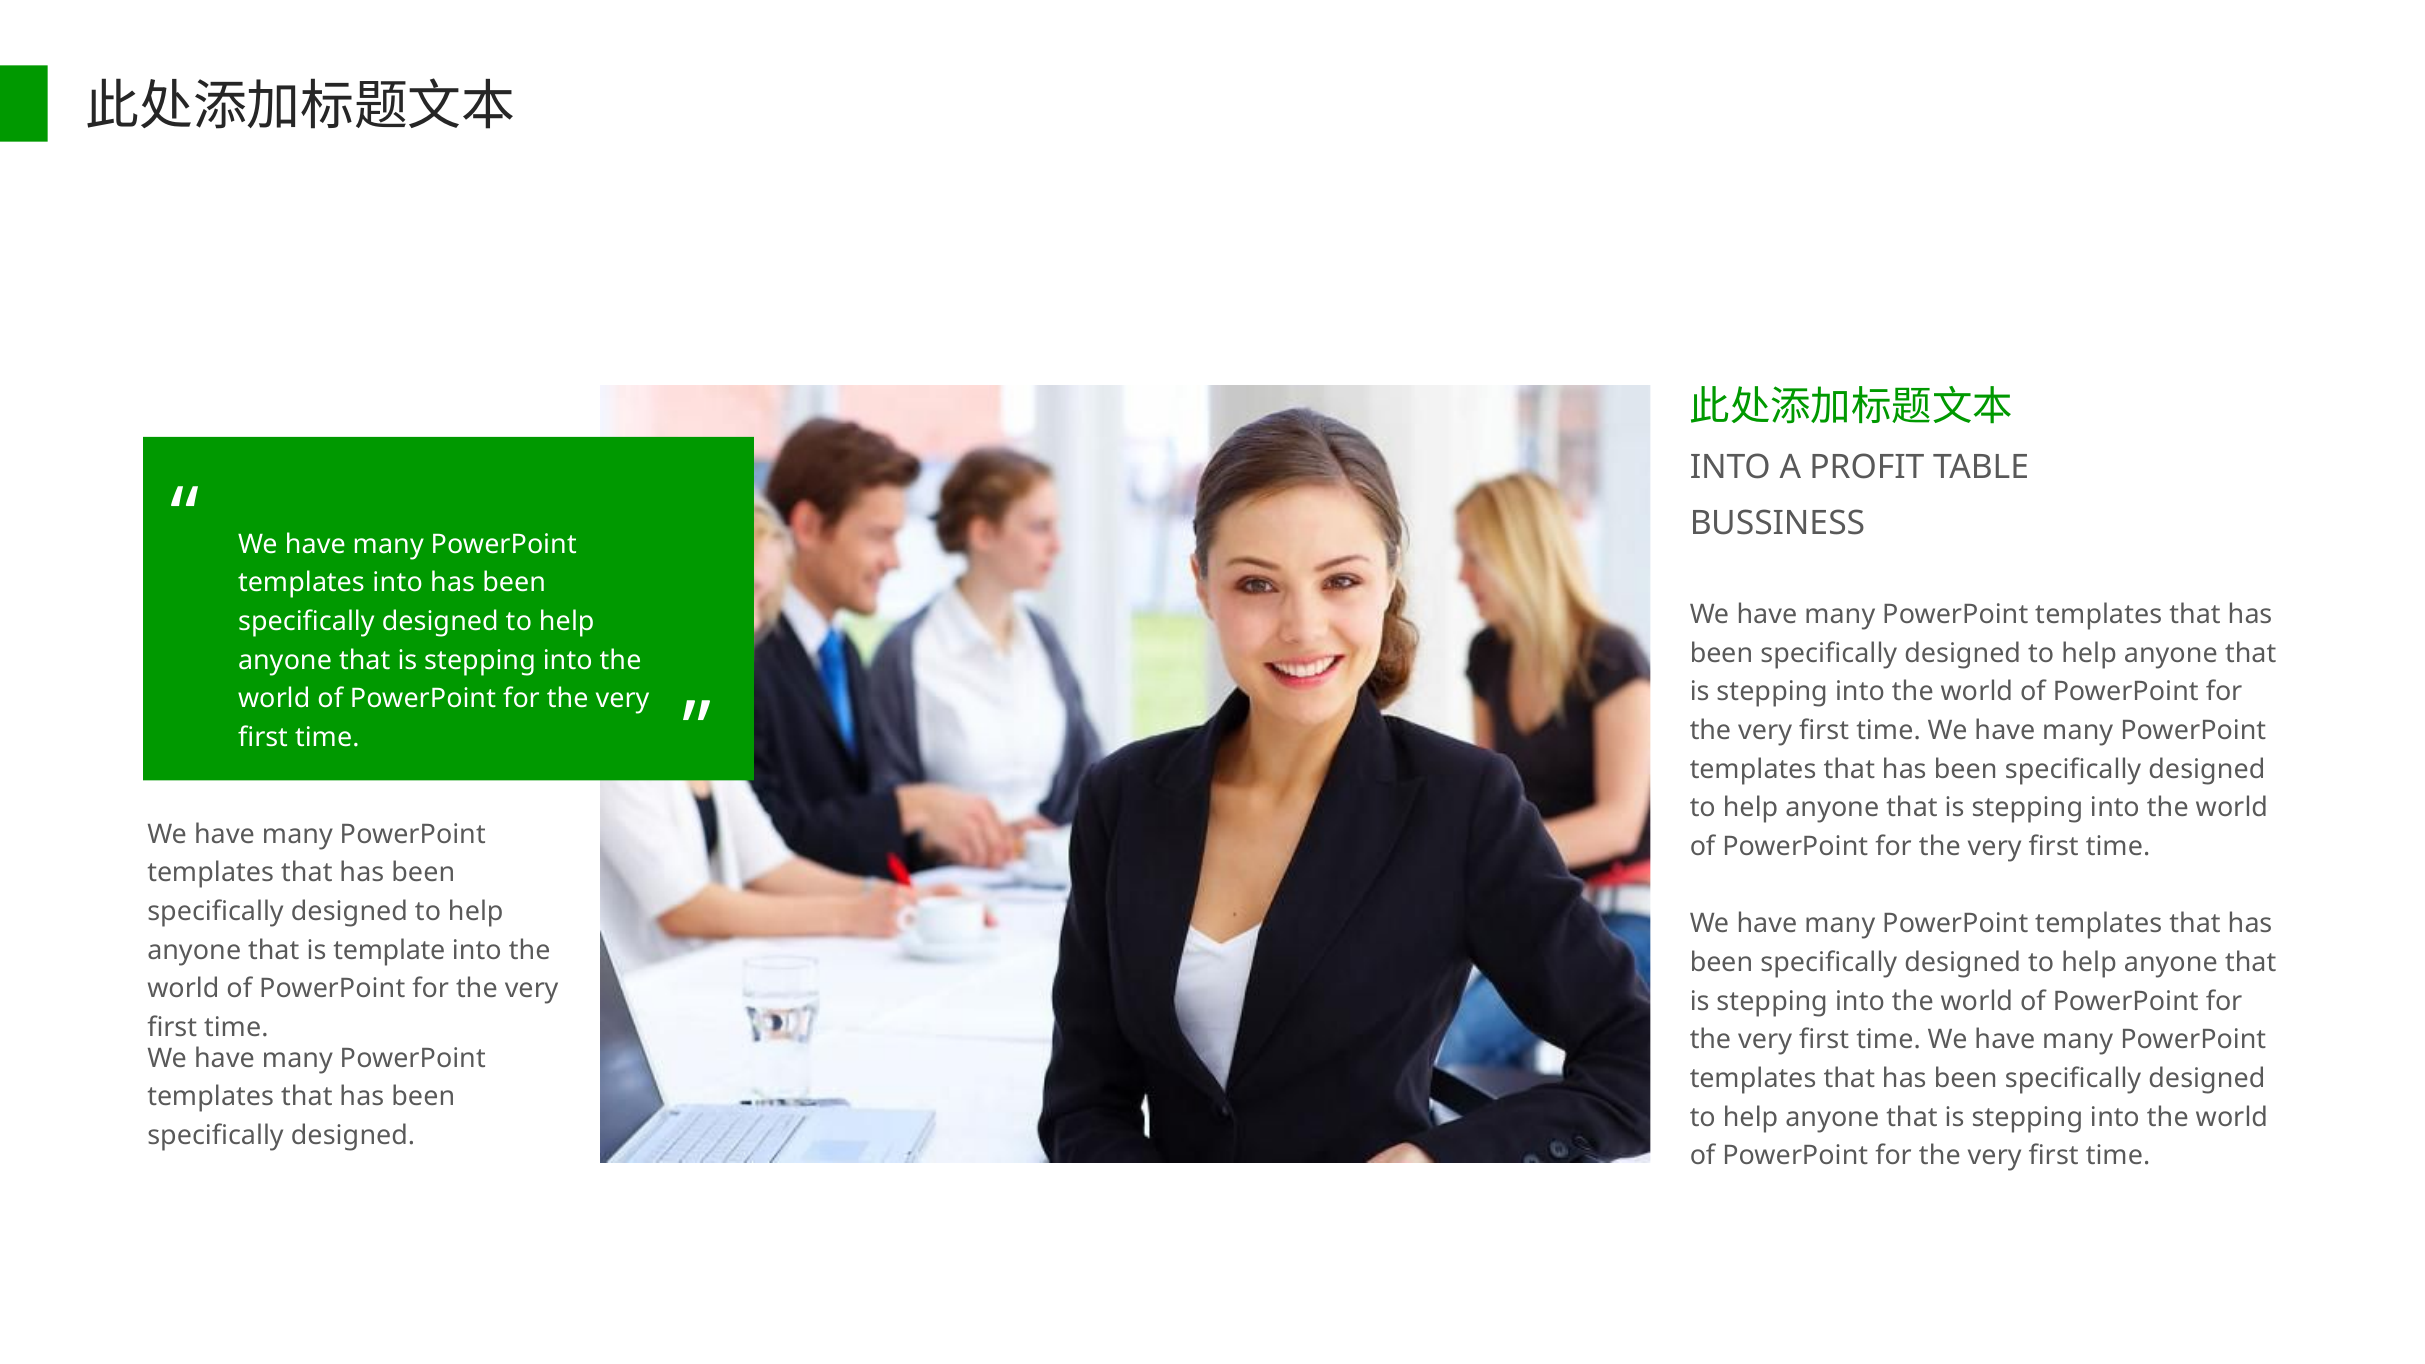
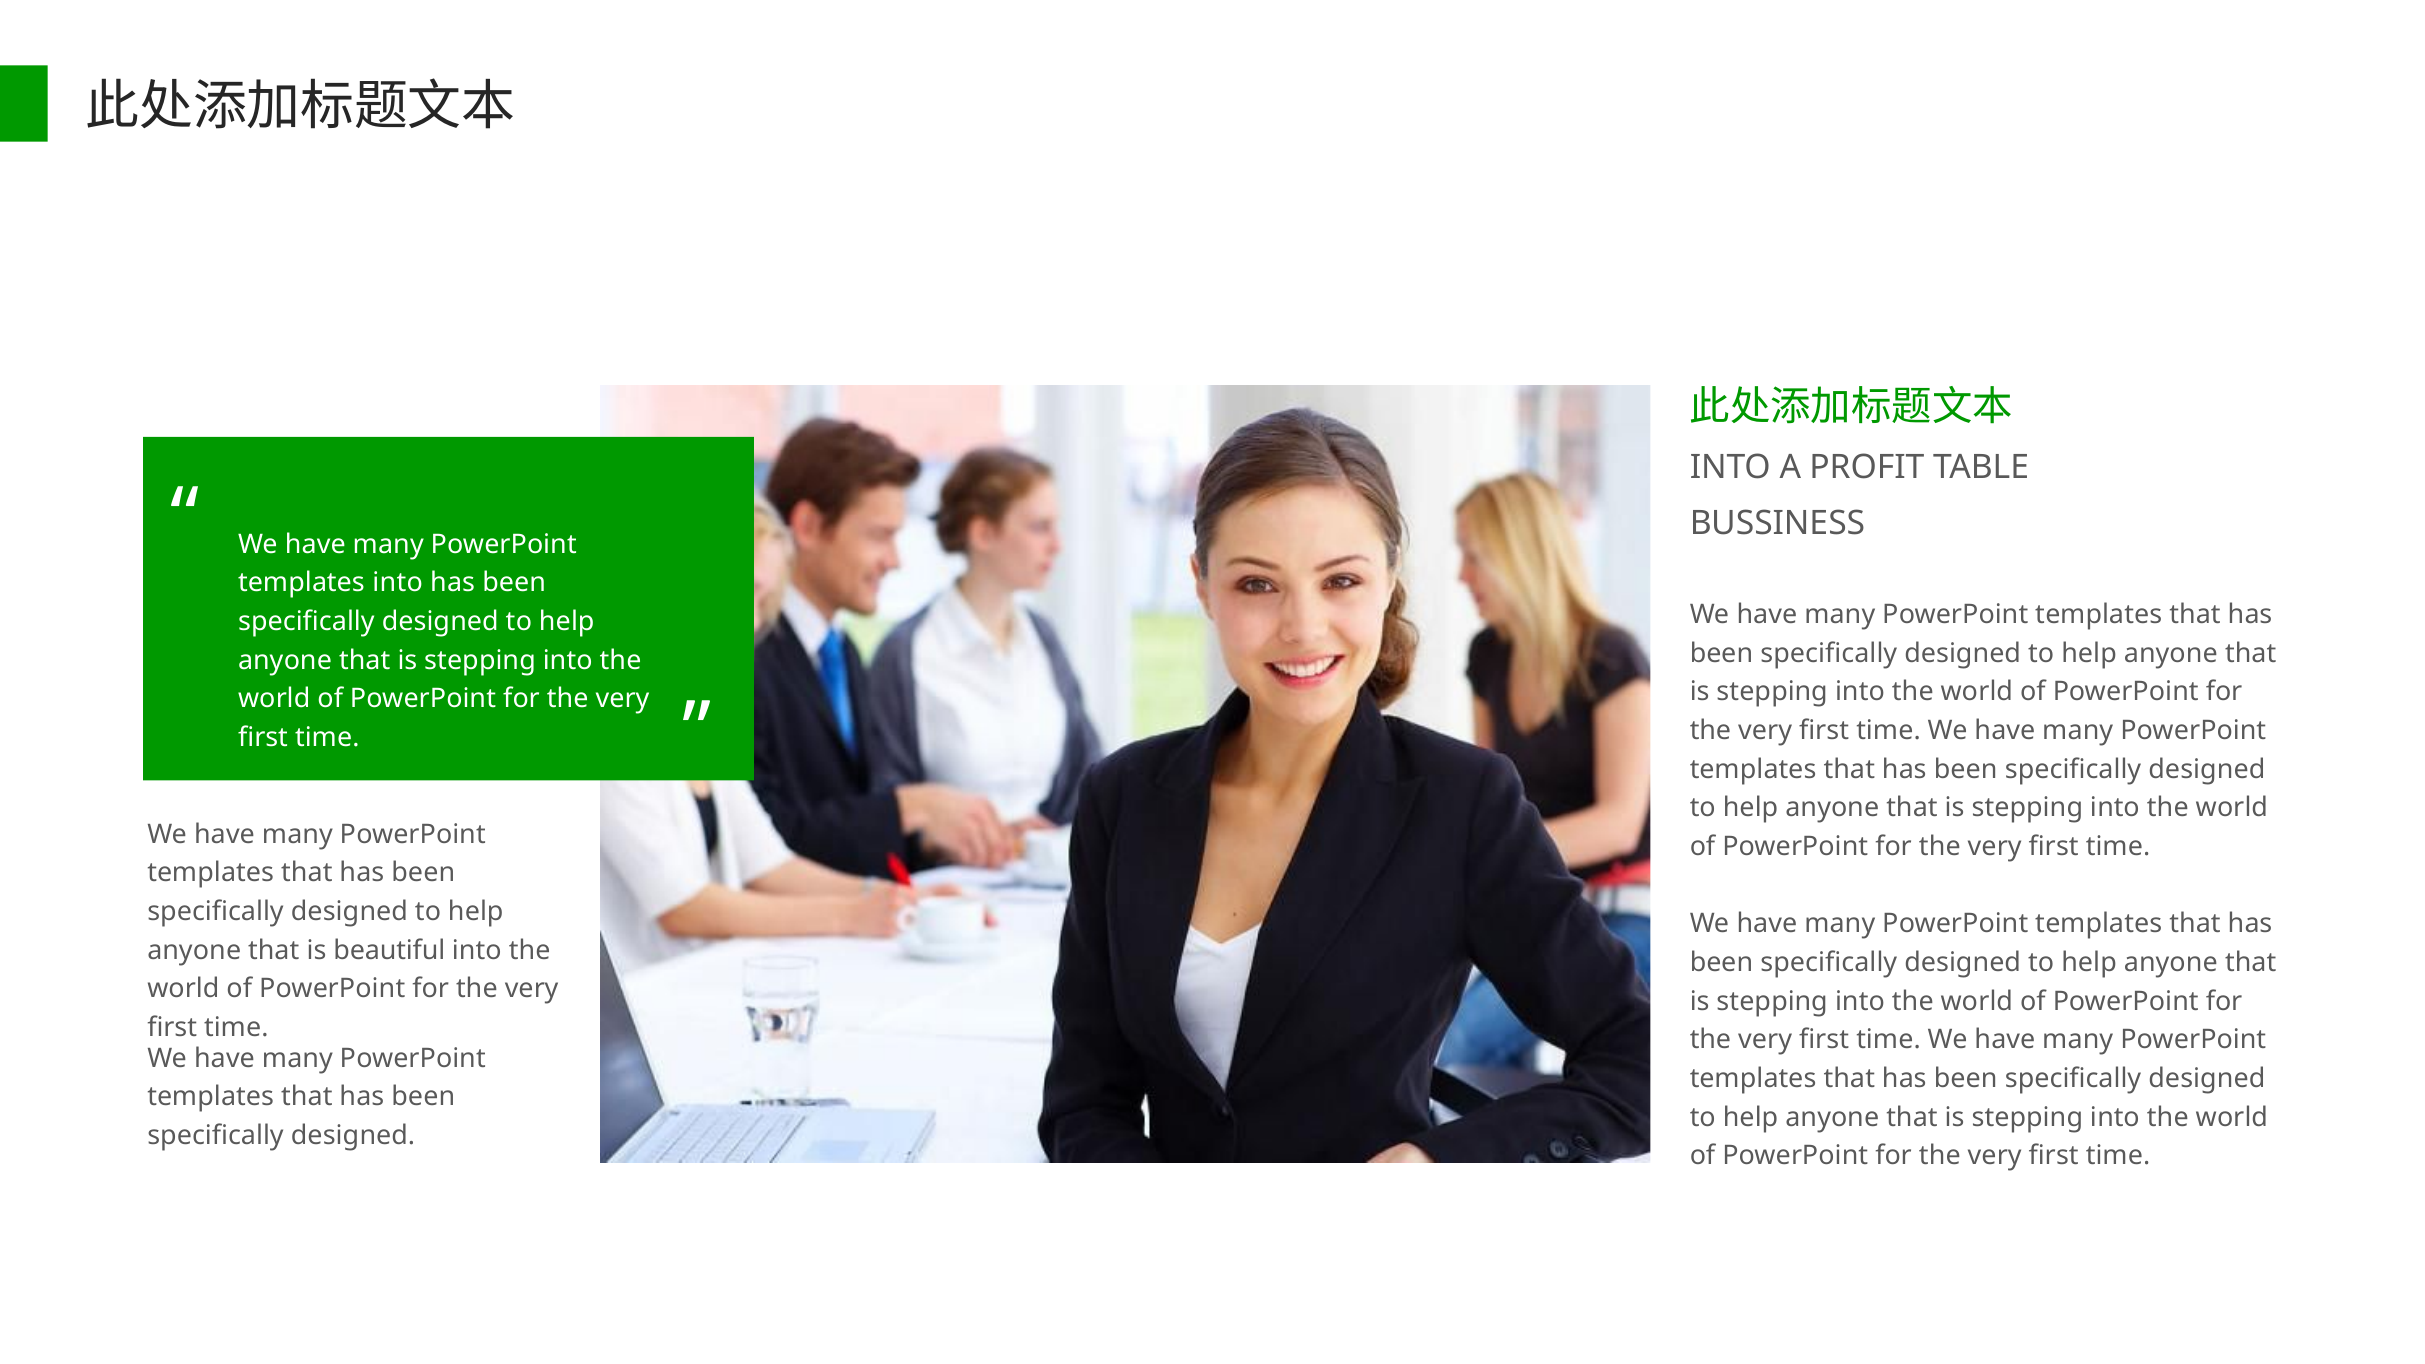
template: template -> beautiful (389, 950)
